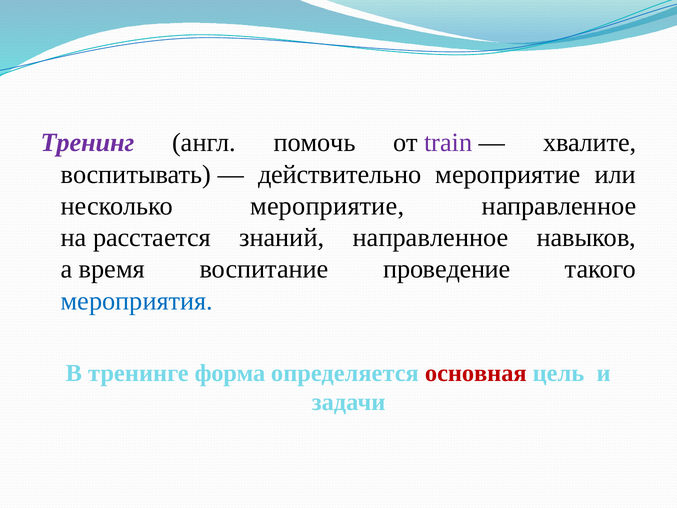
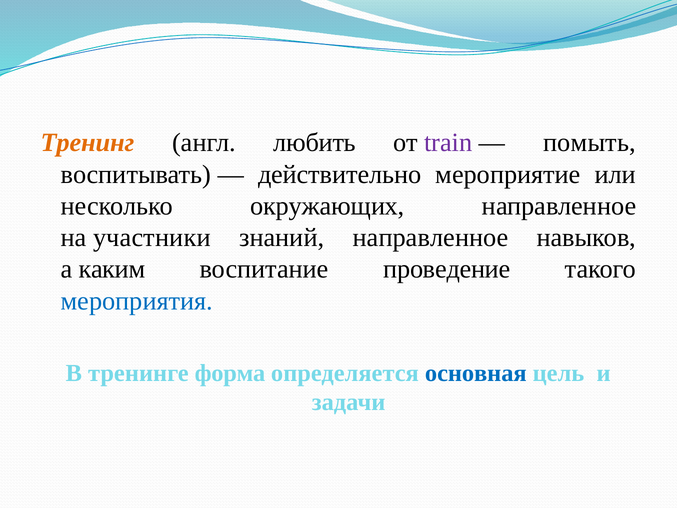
Тренинг colour: purple -> orange (87, 143)
помочь: помочь -> любить (315, 143)
хвалите: хвалите -> помыть (590, 143)
несколько мероприятие: мероприятие -> окружающих (327, 206)
расстается: расстается -> участники (152, 237)
время: время -> каким (112, 269)
основная colour: red -> blue (476, 373)
